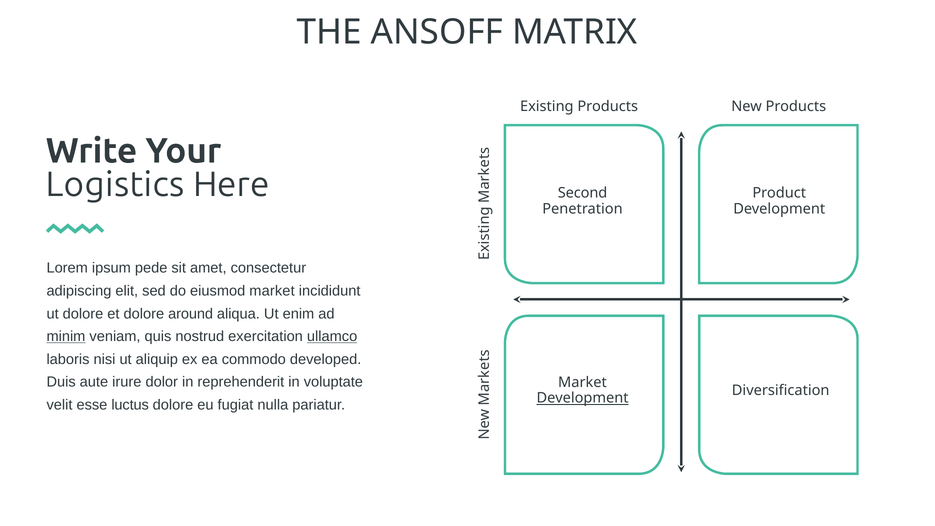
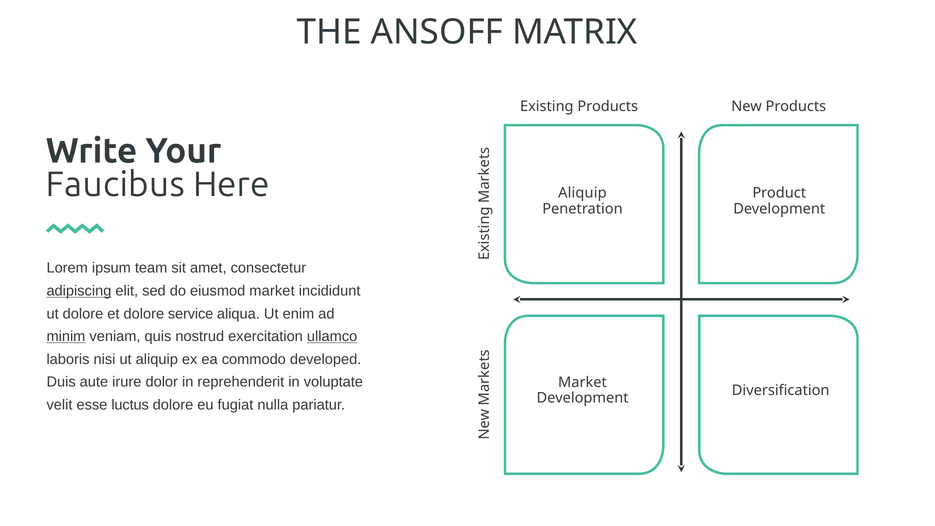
Logistics: Logistics -> Faucibus (115, 185)
Second: Second -> Aliquip (582, 193)
pede: pede -> team (151, 268)
adipiscing underline: none -> present (79, 291)
around: around -> service (191, 314)
Development underline: present -> none (583, 398)
